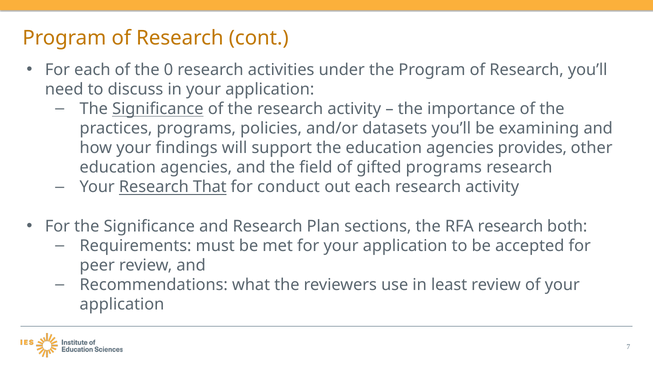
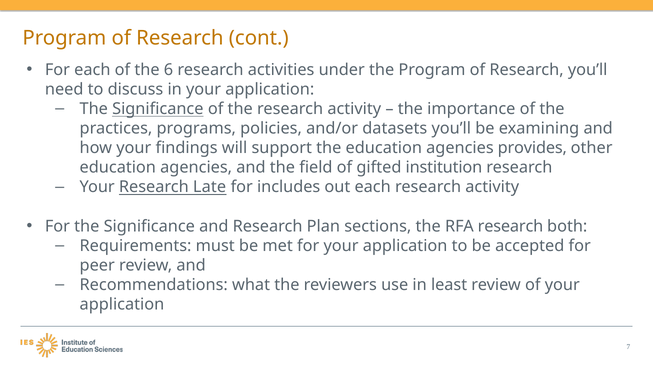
0: 0 -> 6 (169, 70)
gifted programs: programs -> institution (444, 168)
That: That -> Late (210, 187)
conduct: conduct -> includes (289, 187)
